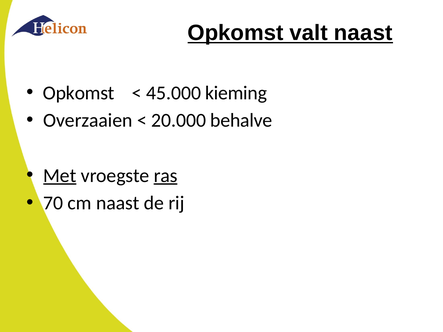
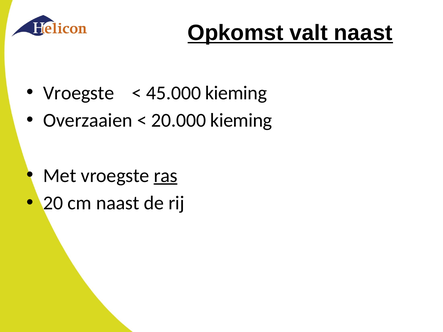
Opkomst: Opkomst -> Vroegste (79, 93)
20.000 behalve: behalve -> kieming (241, 121)
Met underline: present -> none (60, 176)
70: 70 -> 20 (53, 203)
